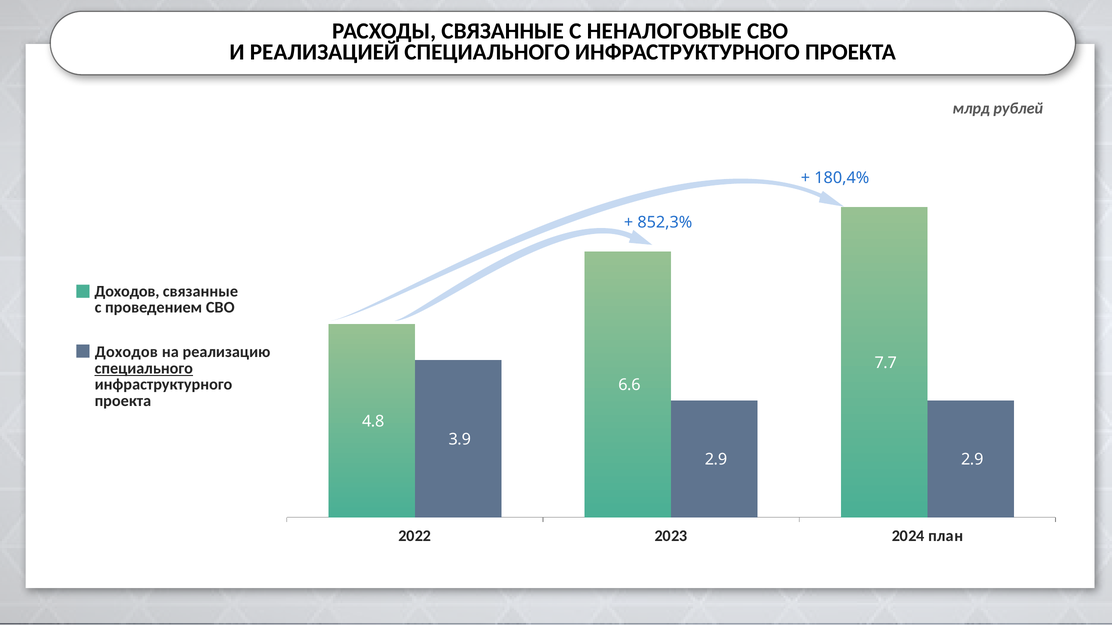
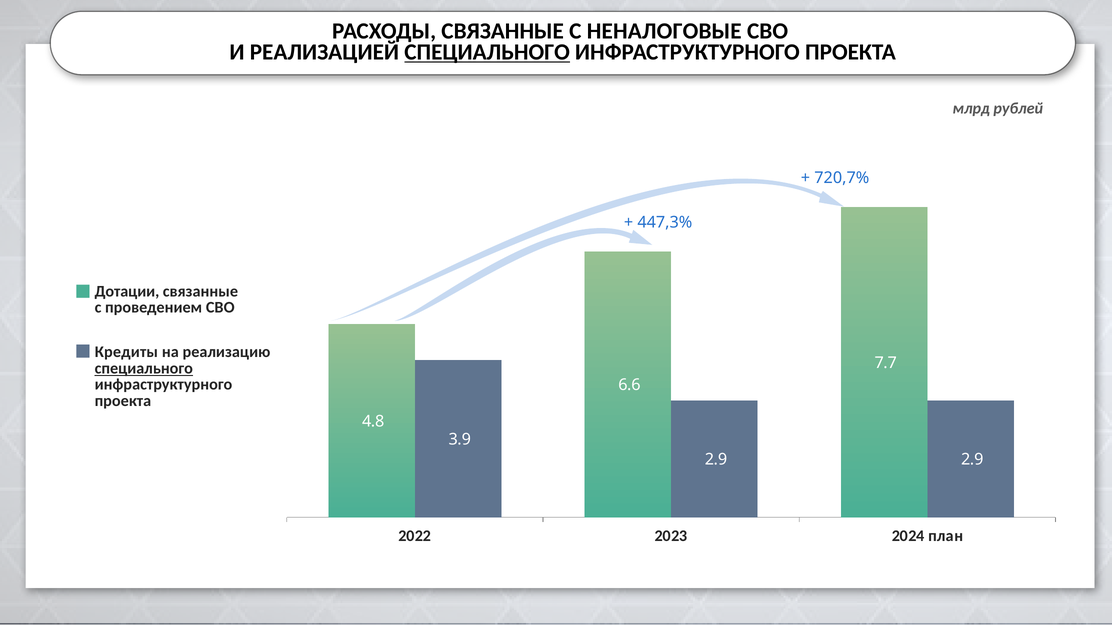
СПЕЦИАЛЬНОГО underline: none -> present (487, 52)
180,4%: 180,4% -> 720,7% (842, 178)
852,3%: 852,3% -> 447,3% (665, 223)
Доходов: Доходов -> Дотации (127, 292)
Доходов: Доходов -> Кредиты (126, 352)
